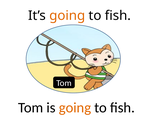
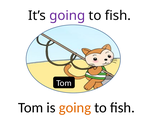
going colour: orange -> purple (67, 16)
